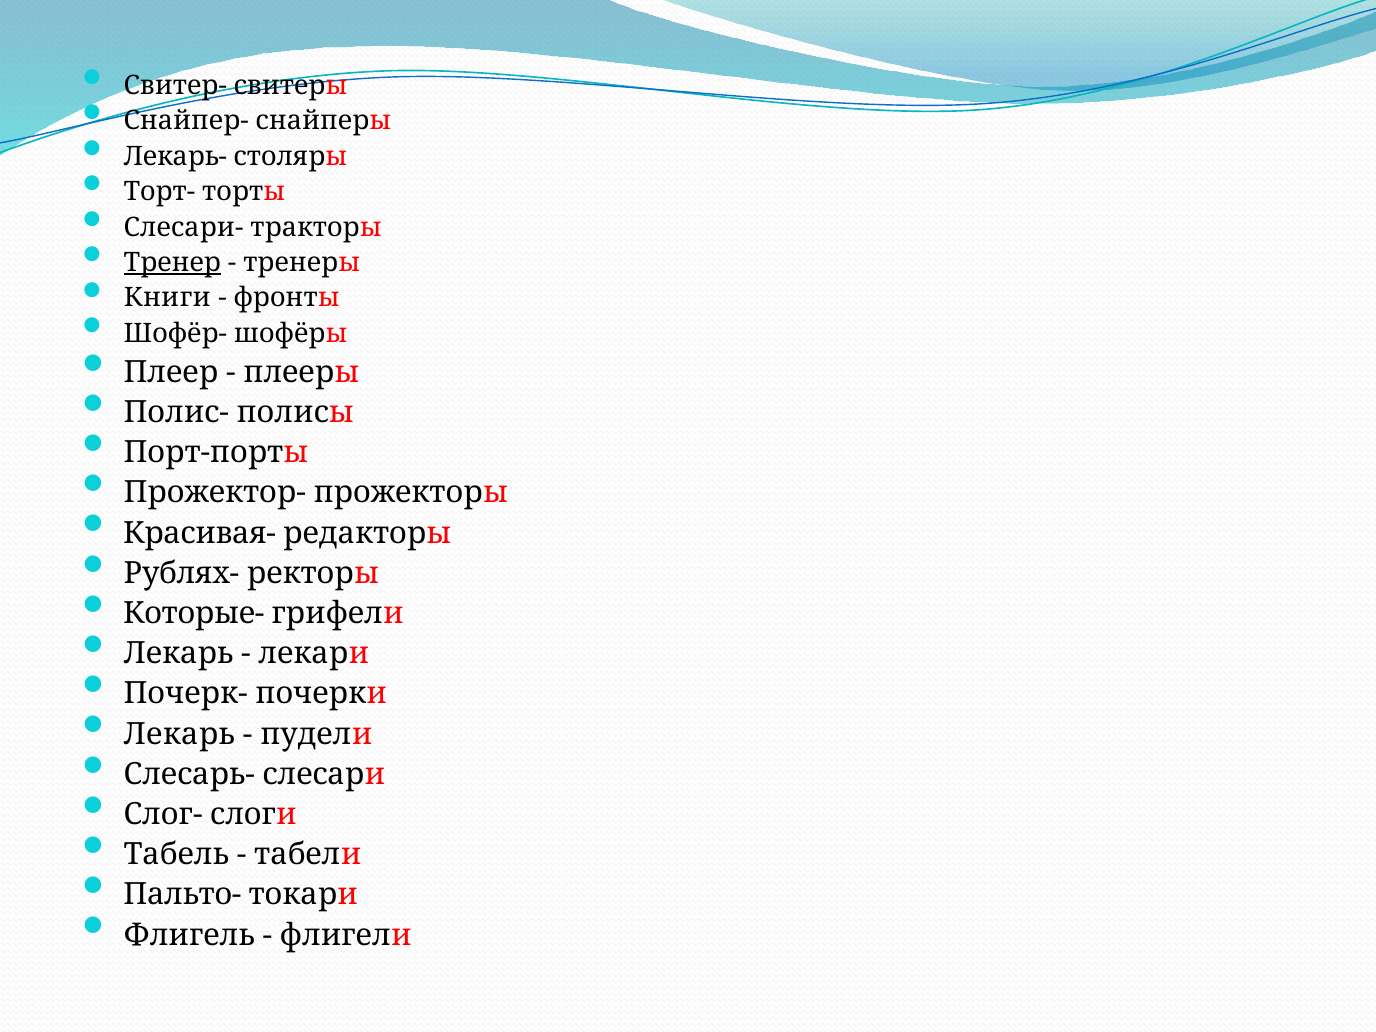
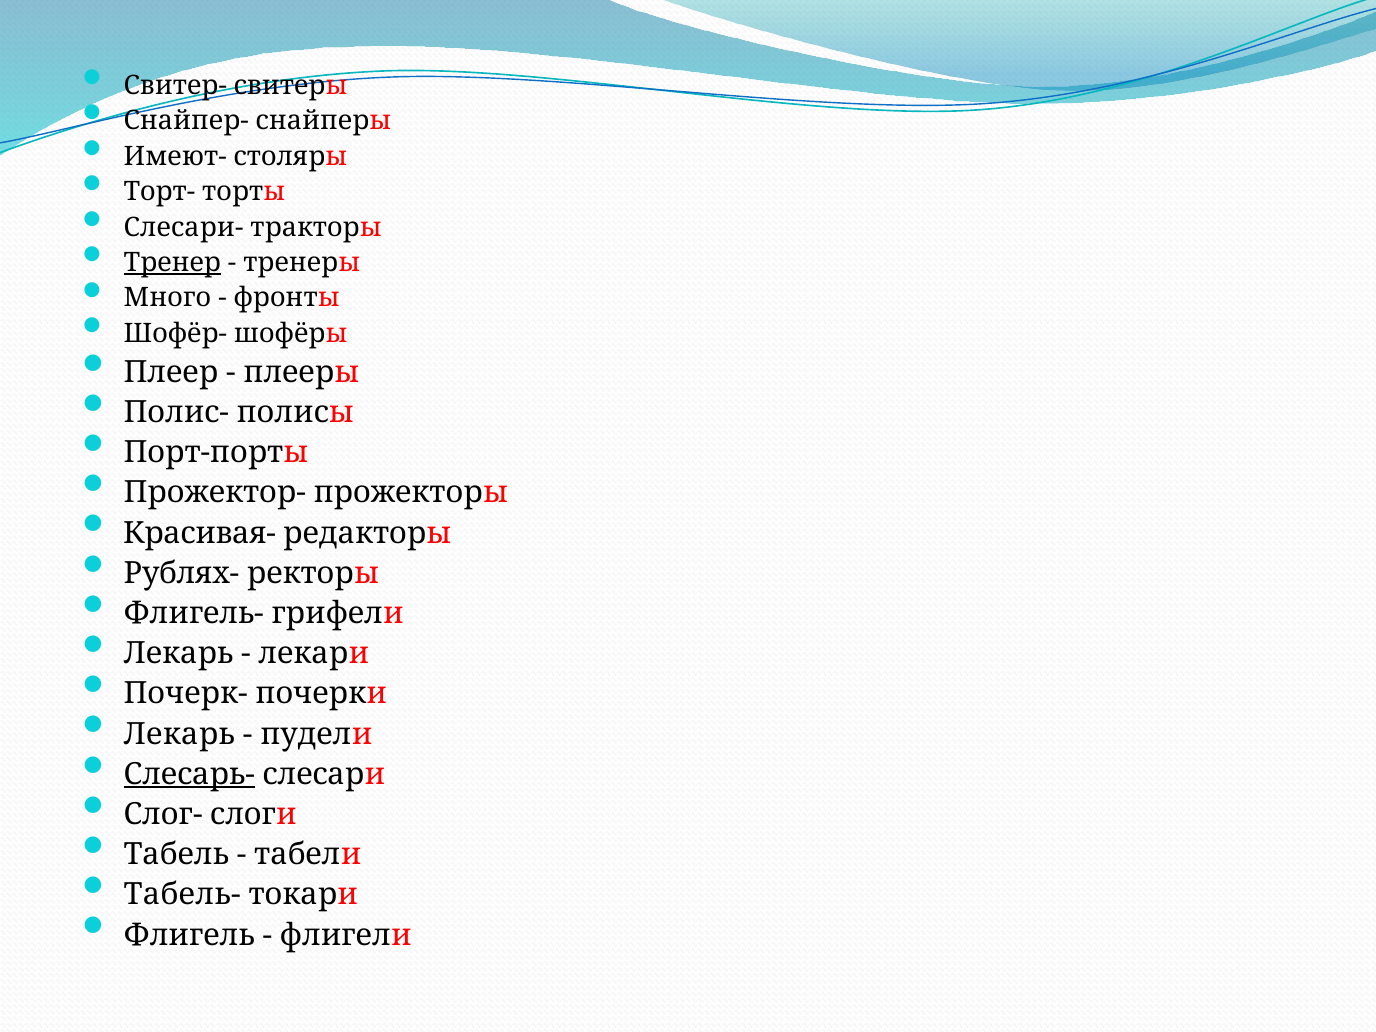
Лекарь-: Лекарь- -> Имеют- (175, 156)
Книги: Книги -> Много (167, 298)
Которые-: Которые- -> Флигель- (194, 613)
Слесарь- underline: none -> present (189, 774)
Пальто-: Пальто- -> Табель- (182, 895)
